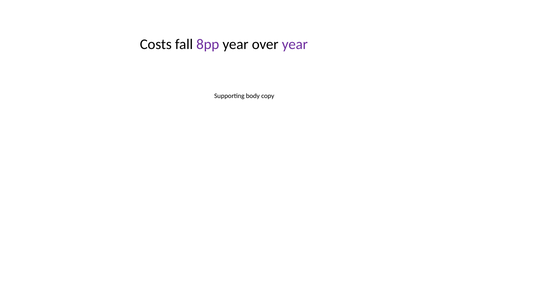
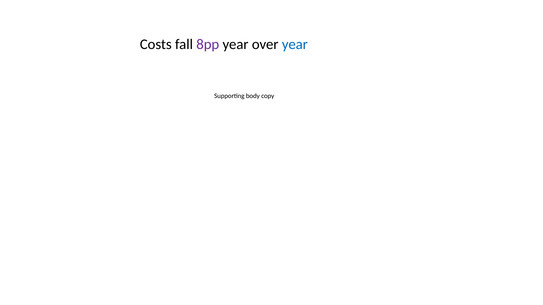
year colour: purple -> blue (295, 44)
